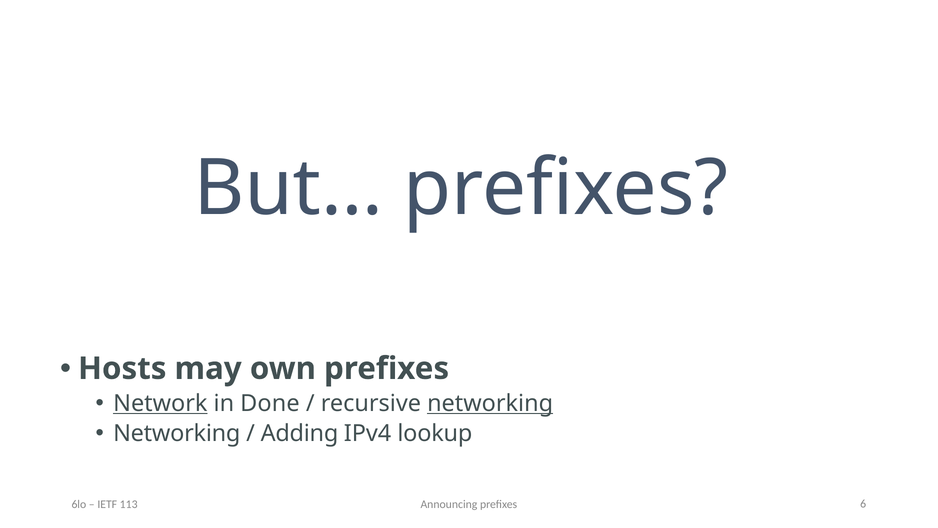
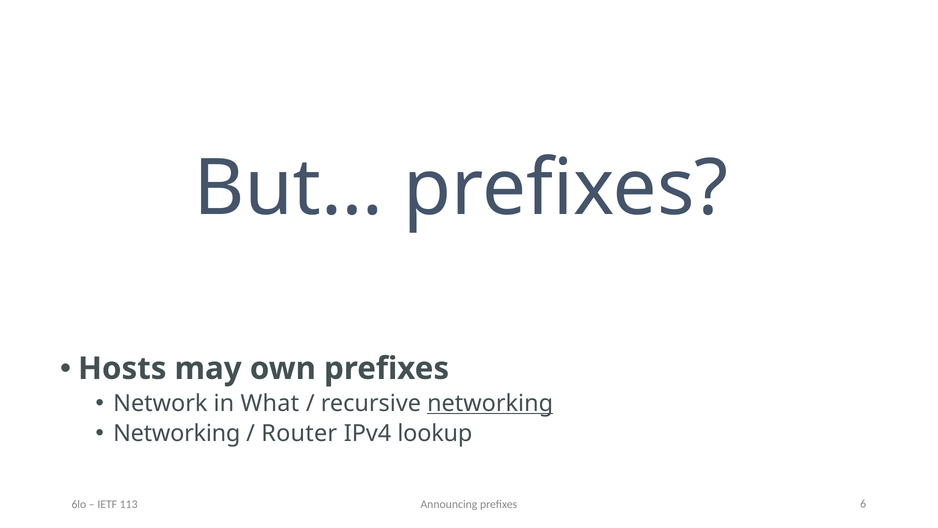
Network underline: present -> none (160, 403)
Done: Done -> What (270, 403)
Adding: Adding -> Router (299, 433)
